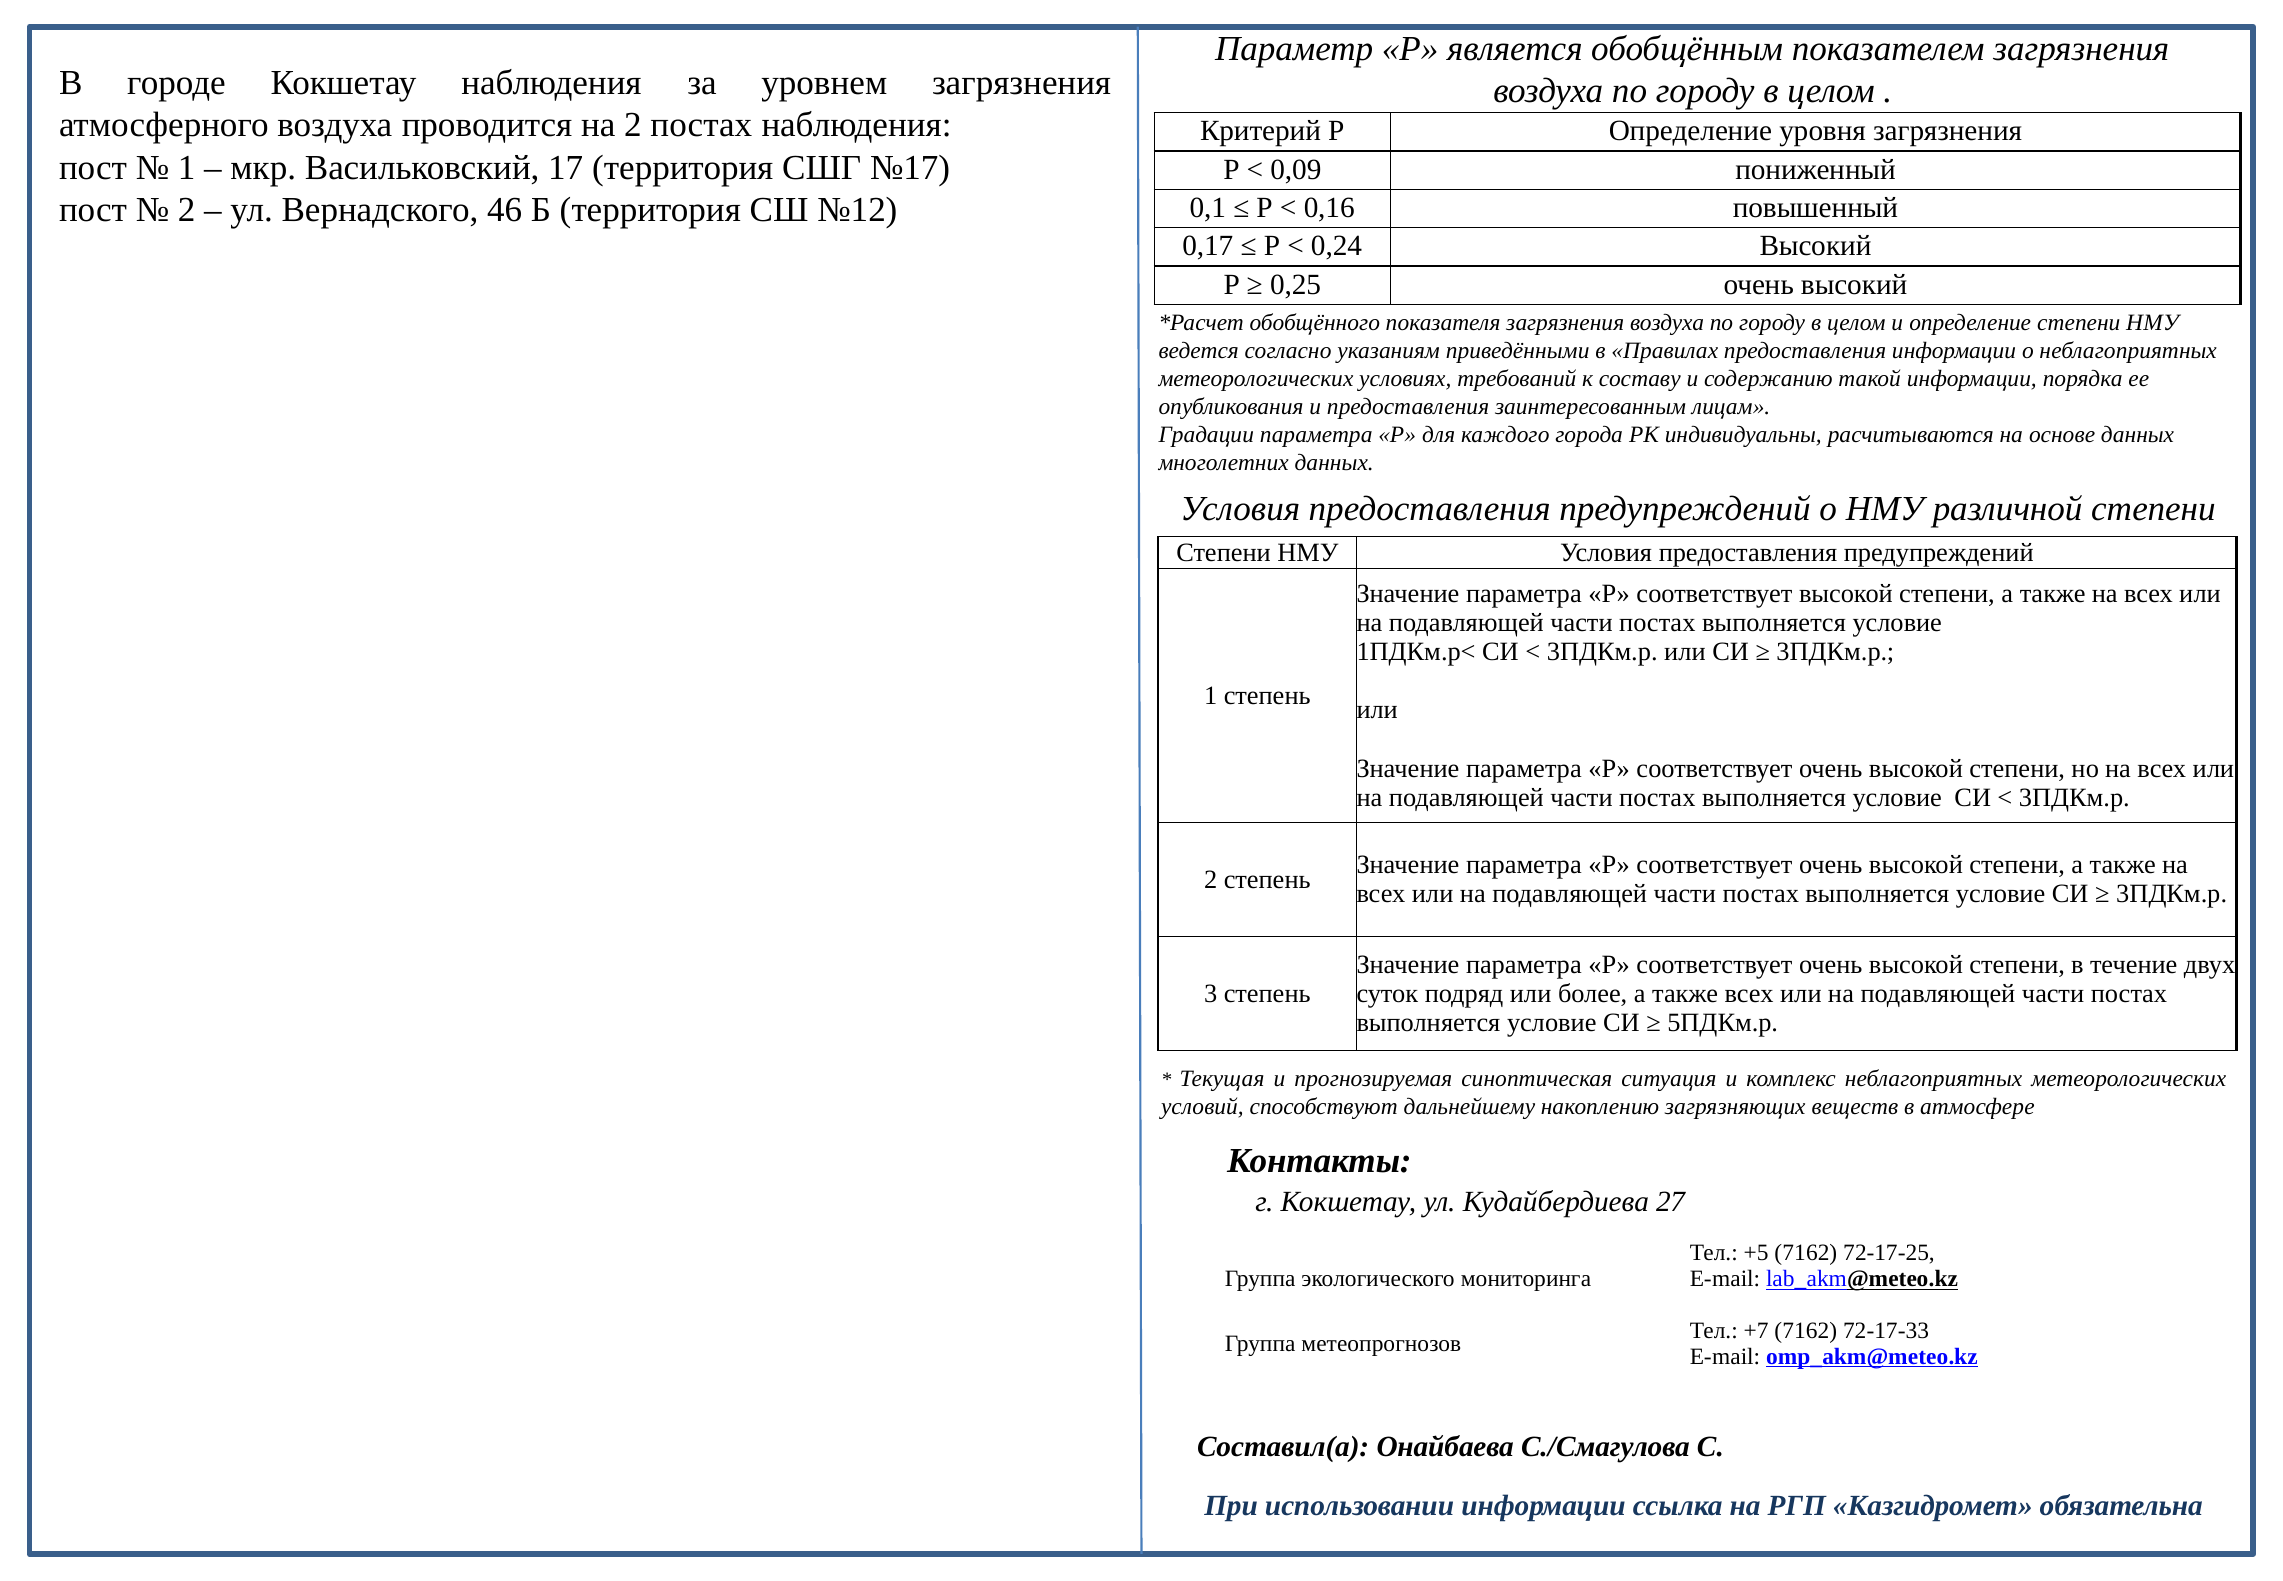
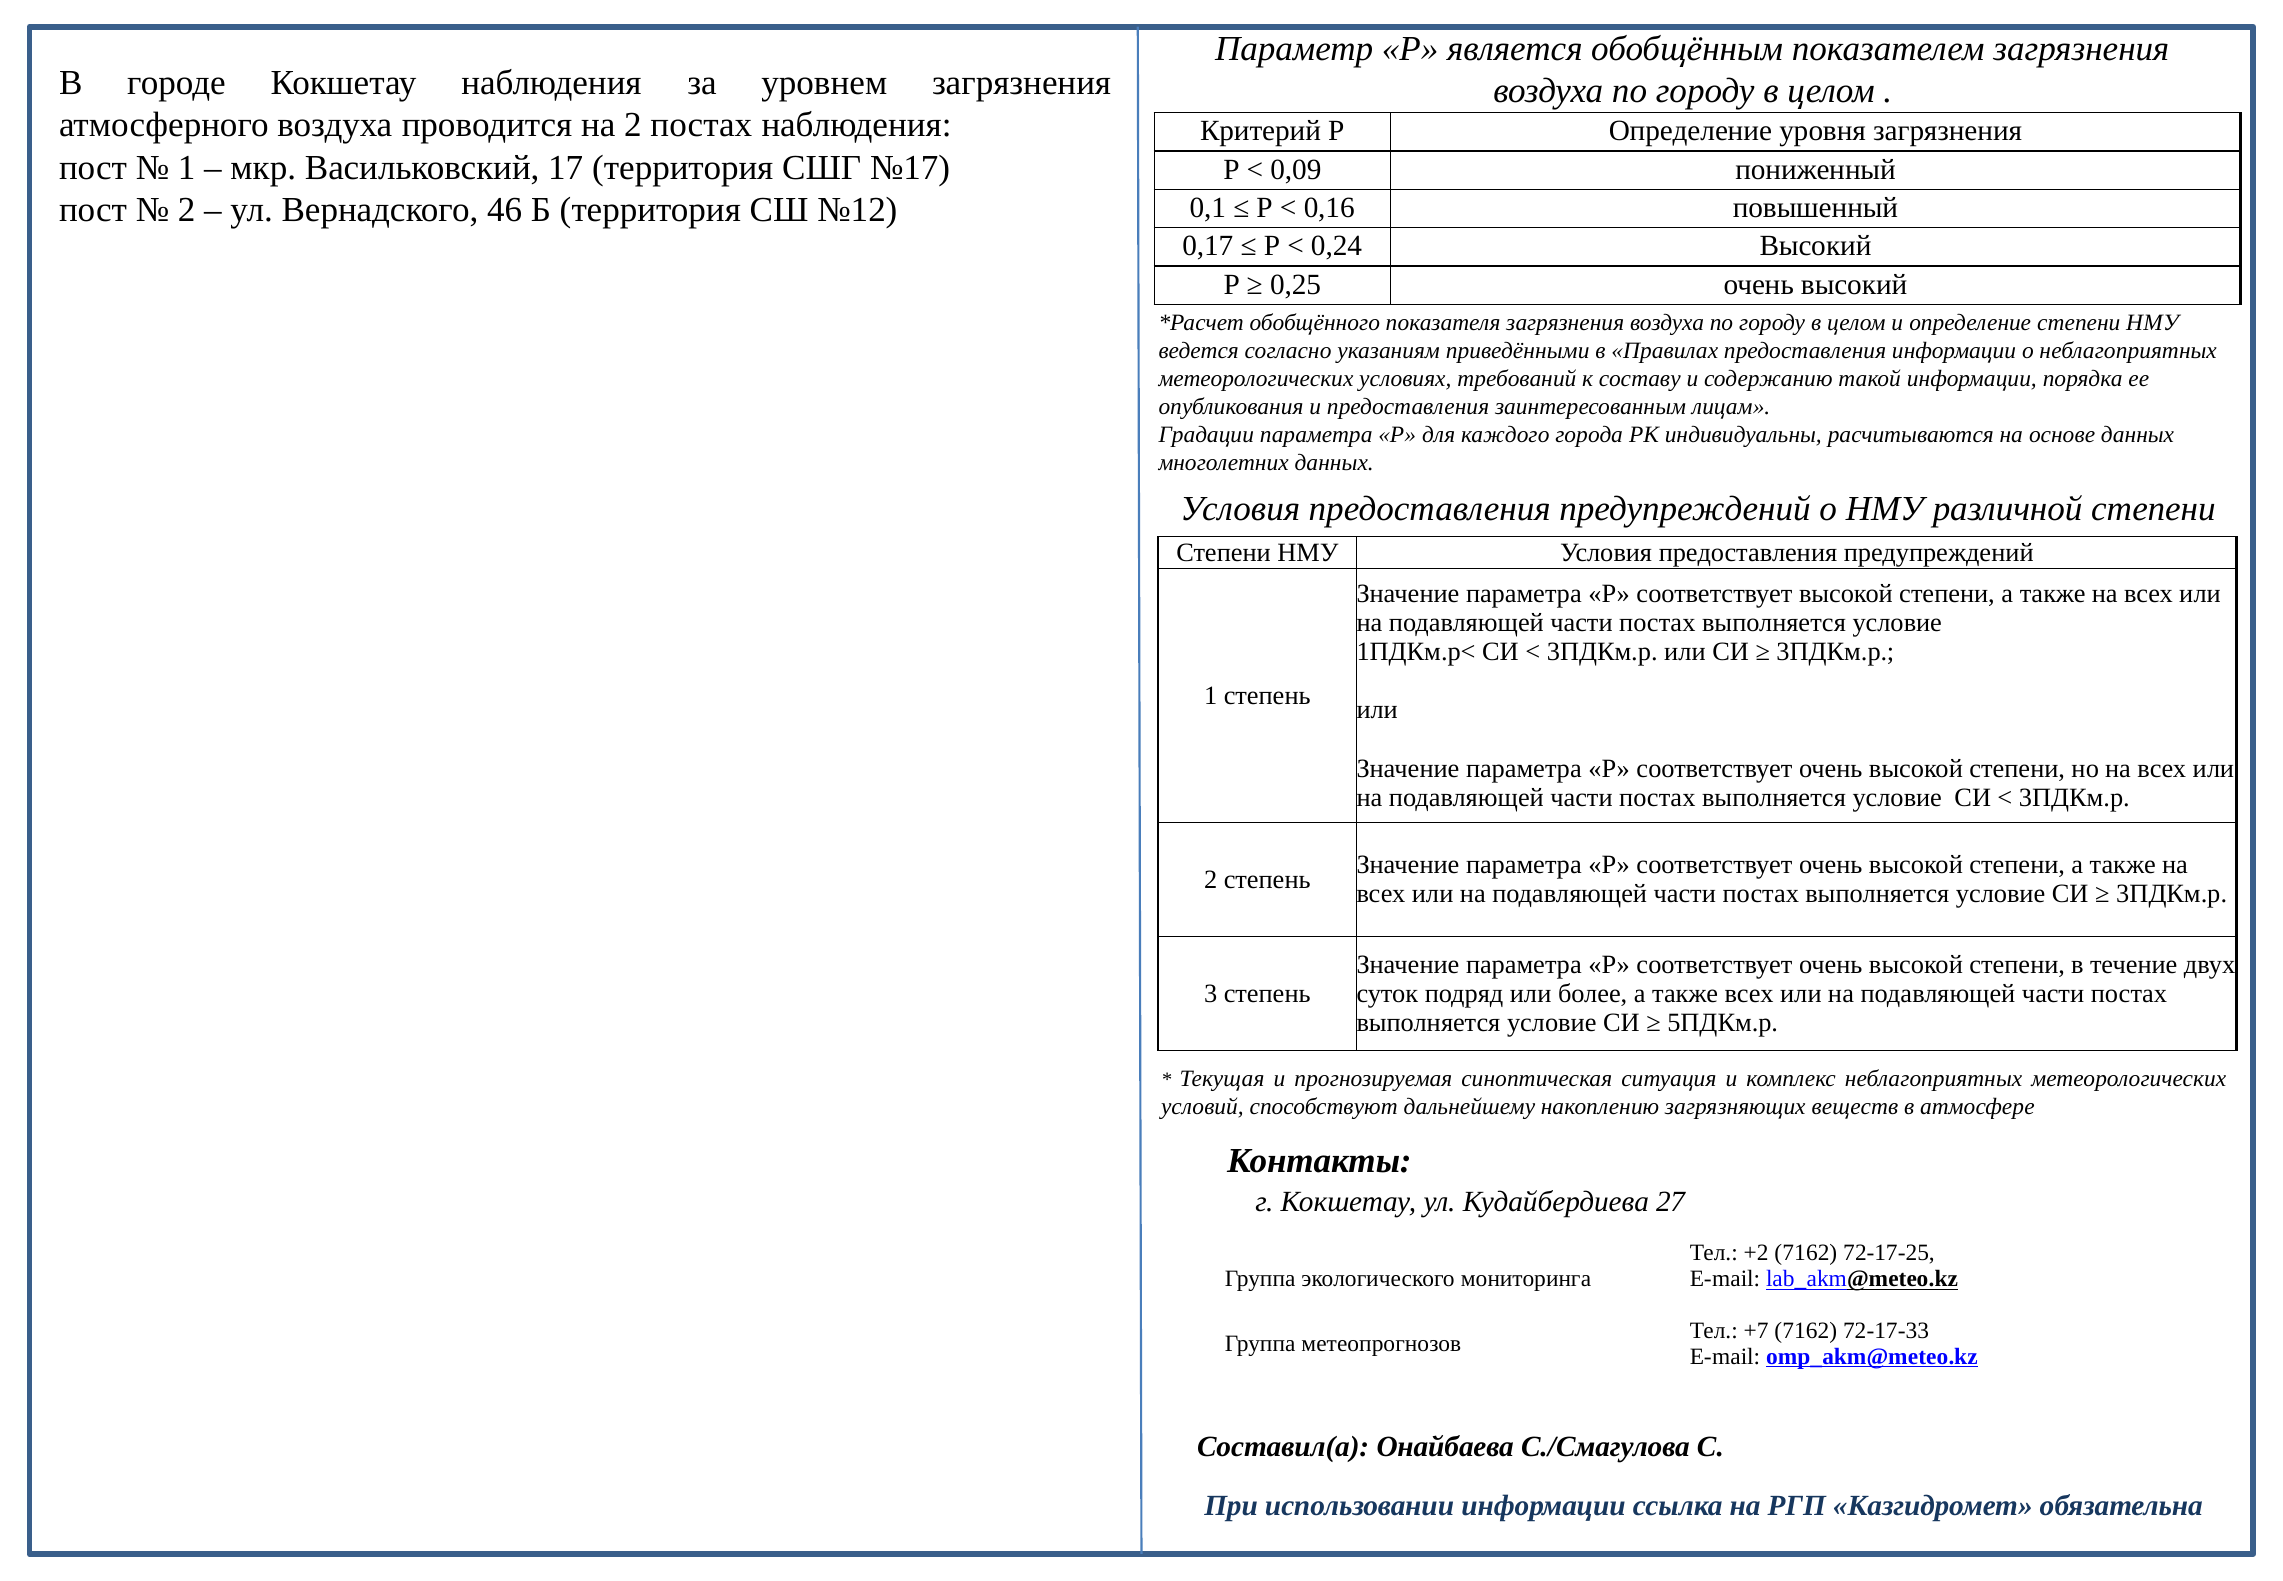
+5: +5 -> +2 (1756, 1253)
